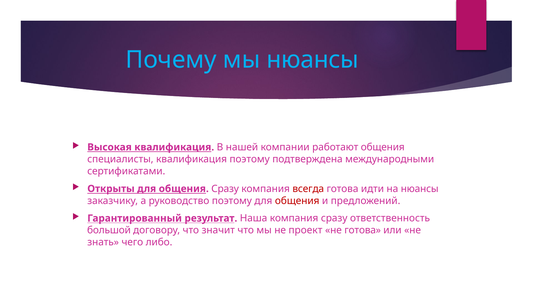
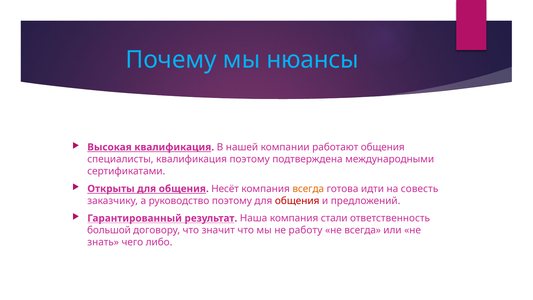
общения Сразу: Сразу -> Несёт (225, 189)
всегда colour: red -> orange (308, 189)
на нюансы: нюансы -> совесть (420, 189)
компания сразу: сразу -> стали (334, 218)
проект: проект -> работу (305, 230)
не готова: готова -> всегда (363, 230)
